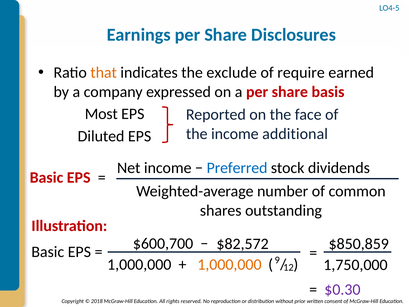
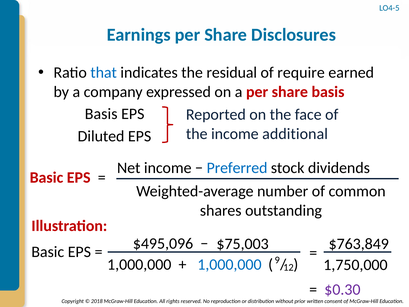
that colour: orange -> blue (104, 73)
exclude: exclude -> residual (232, 73)
Most: Most -> Basis (101, 114)
$600,700: $600,700 -> $495,096 (163, 243)
$82,572: $82,572 -> $75,003 (243, 244)
$850,859: $850,859 -> $763,849 (359, 244)
1,000,000 colour: orange -> blue (229, 264)
